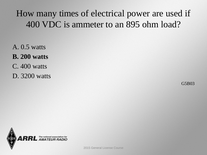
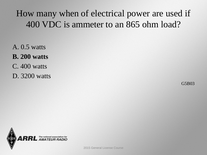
times: times -> when (69, 13)
895: 895 -> 865 (133, 24)
